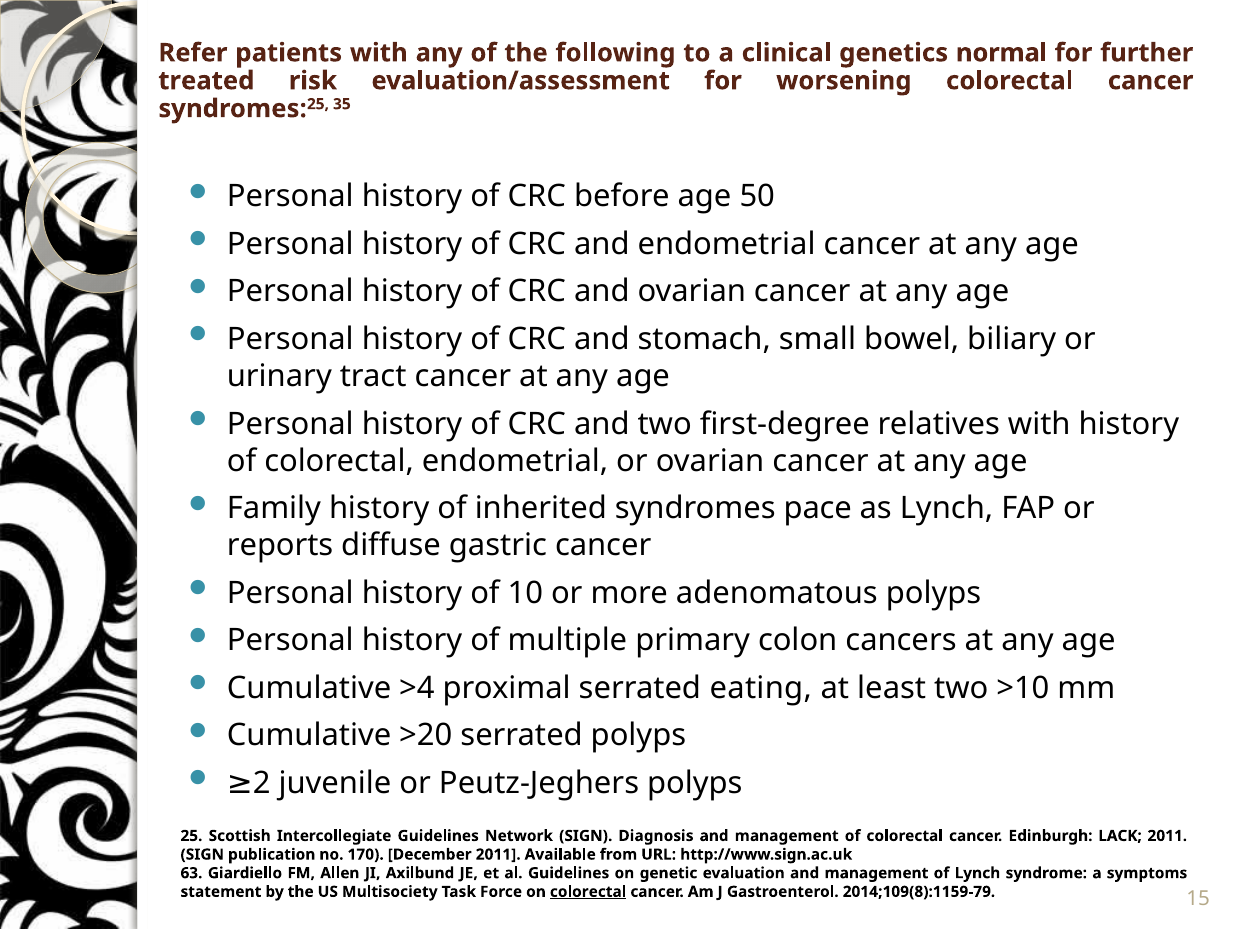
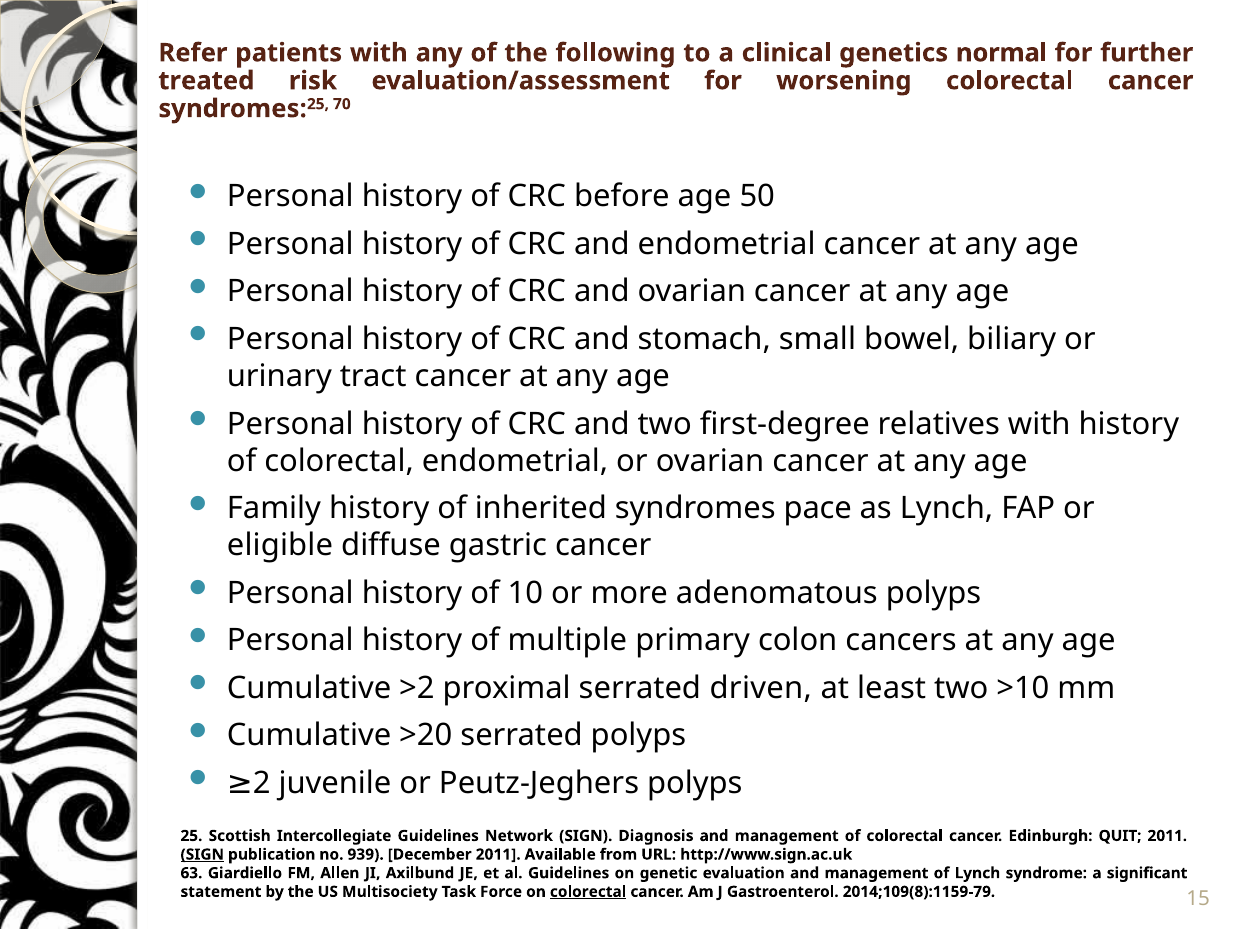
35: 35 -> 70 (342, 104)
reports: reports -> eligible (280, 546)
>4: >4 -> >2 (417, 688)
eating: eating -> driven (761, 688)
LACK: LACK -> QUIT (1120, 836)
SIGN underline: none -> present (202, 855)
170: 170 -> 939 (366, 855)
symptoms: symptoms -> significant (1147, 873)
